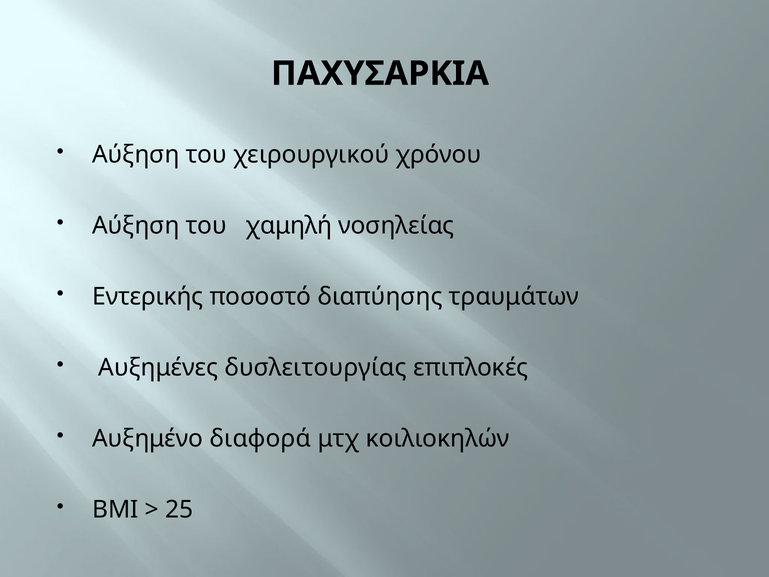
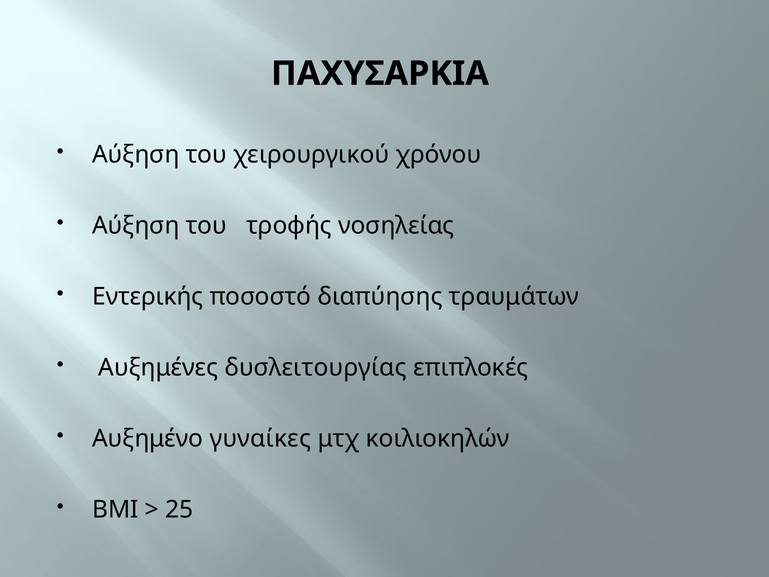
χαμηλή: χαμηλή -> τροφής (289, 226)
διαφορά: διαφορά -> γυναίκες (260, 438)
